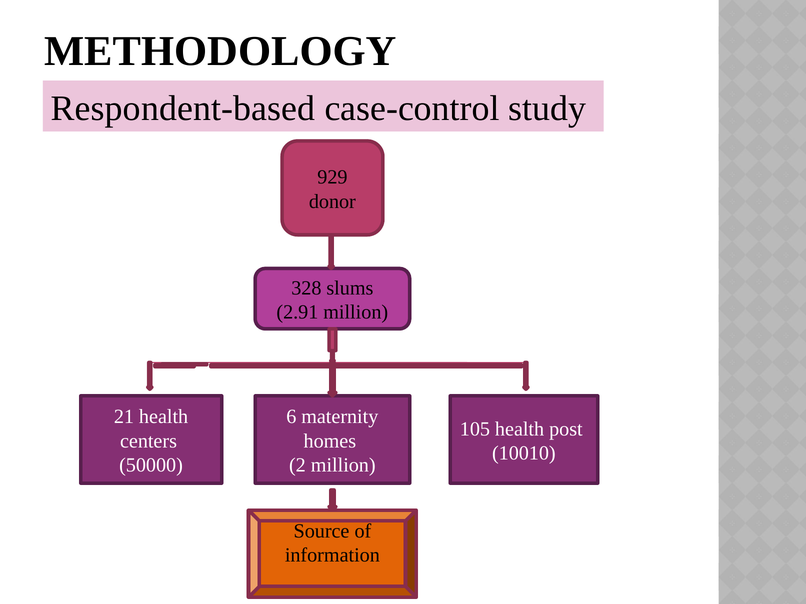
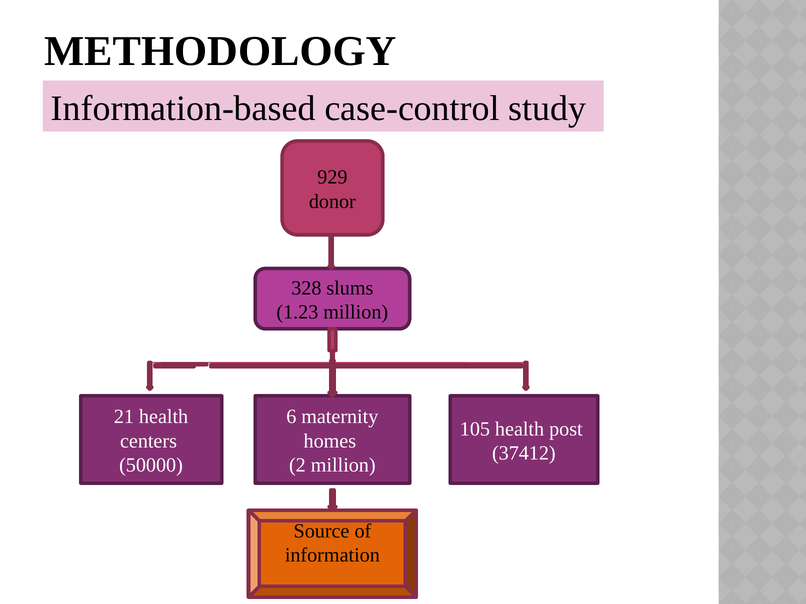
Respondent-based: Respondent-based -> Information-based (183, 109)
2.91: 2.91 -> 1.23 (297, 312)
10010: 10010 -> 37412 (524, 453)
